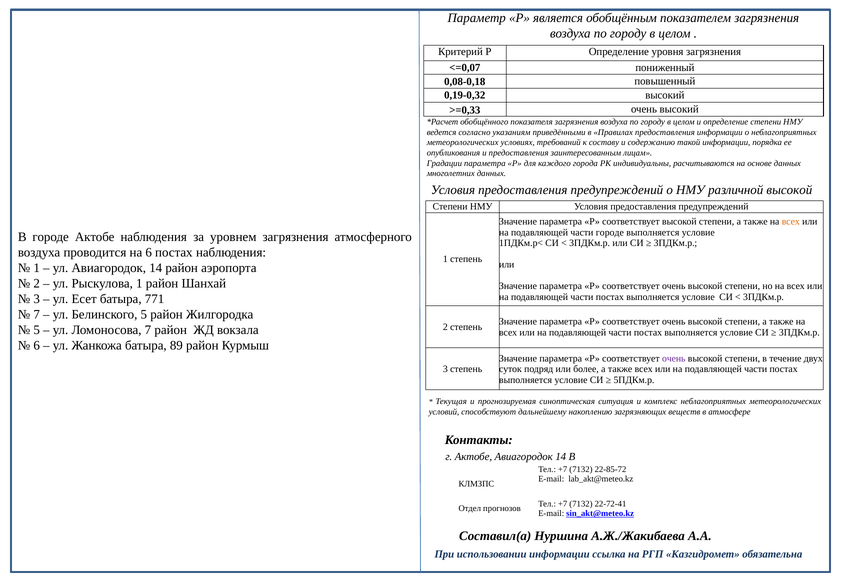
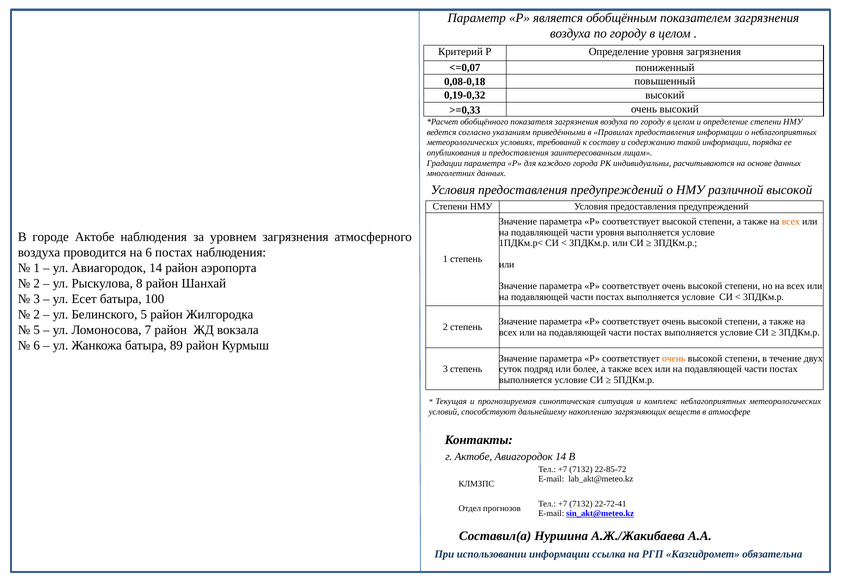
части городе: городе -> уровня (610, 232)
Рыскулова 1: 1 -> 8 (139, 283)
771: 771 -> 100 (155, 299)
7: 7 -> 2 (37, 315)
очень colour: purple -> orange (674, 358)
